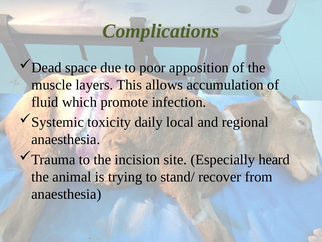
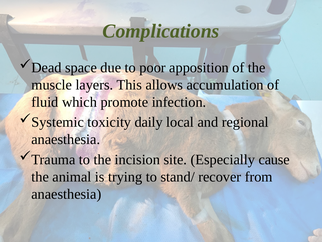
heard: heard -> cause (274, 159)
